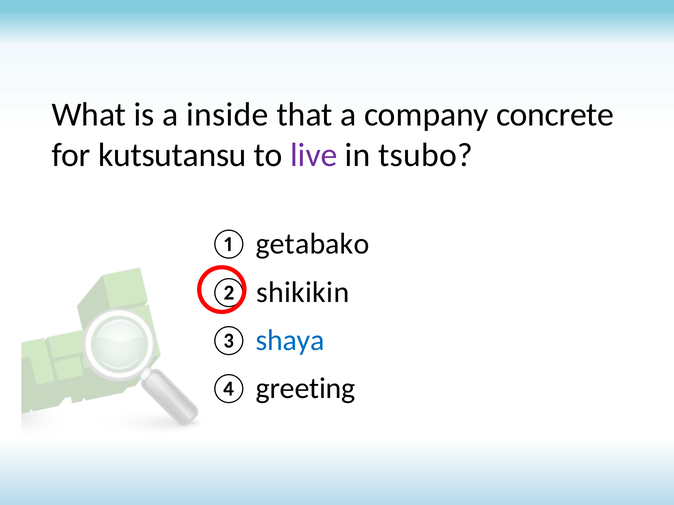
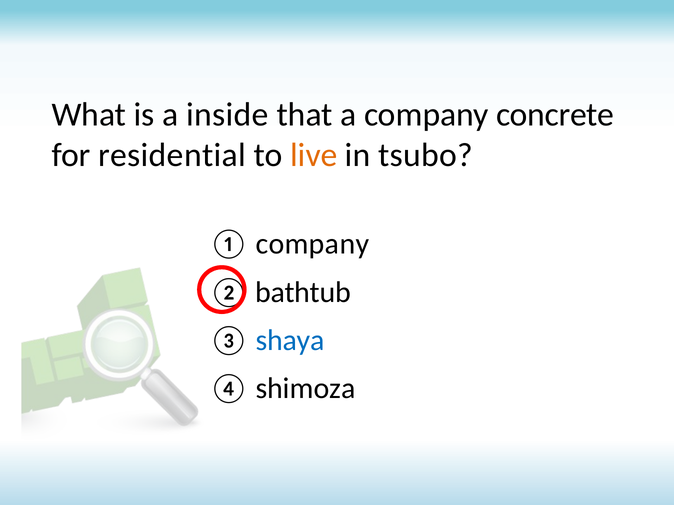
kutsutansu: kutsutansu -> residential (172, 155)
live colour: purple -> orange (314, 155)
① getabako: getabako -> company (312, 244)
shikikin: shikikin -> bathtub (303, 292)
greeting: greeting -> shimoza (305, 389)
